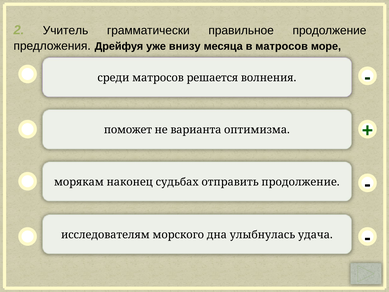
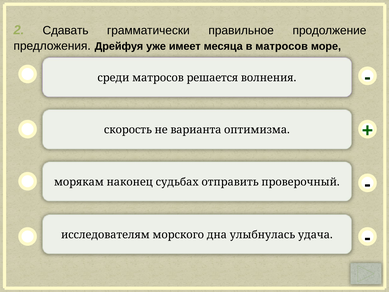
Учитель: Учитель -> Сдавать (66, 30)
внизу: внизу -> имеет (185, 46)
поможет: поможет -> скорость (128, 130)
отправить продолжение: продолжение -> проверочный (301, 182)
